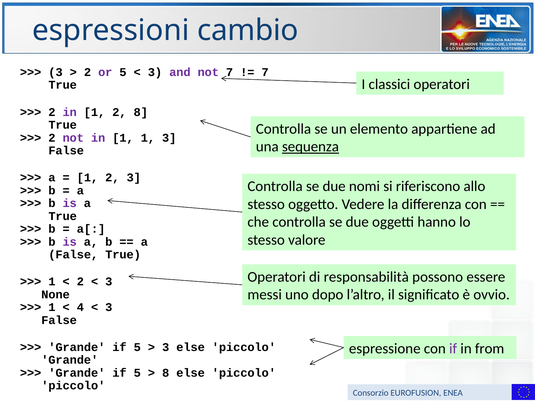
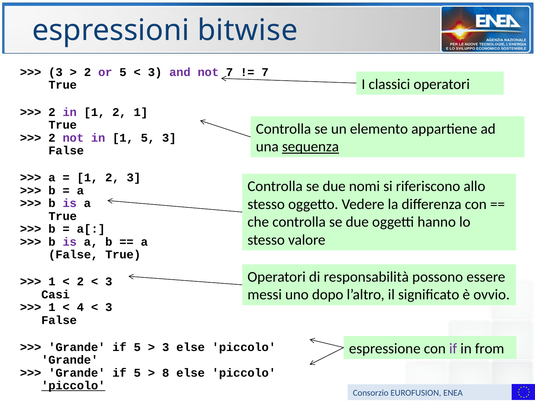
cambio: cambio -> bitwise (248, 30)
2 8: 8 -> 1 (141, 112)
1 1: 1 -> 5 (148, 138)
None: None -> Casi (56, 295)
piccolo underline: none -> present (73, 386)
